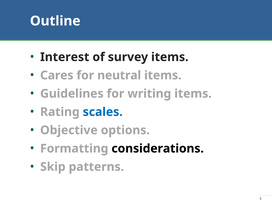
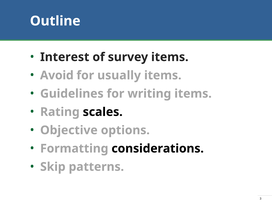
Cares: Cares -> Avoid (57, 75)
neutral: neutral -> usually (119, 75)
scales colour: blue -> black (103, 112)
